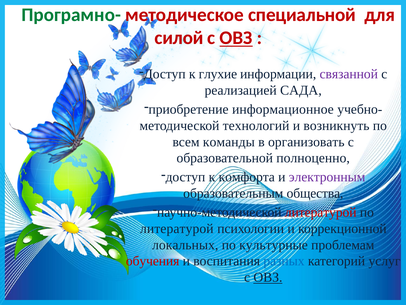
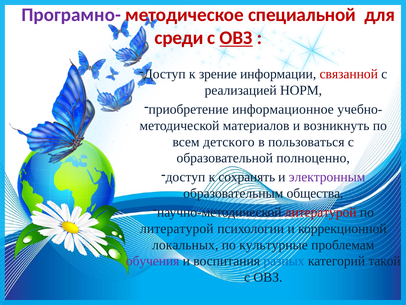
Програмно- colour: green -> purple (71, 15)
силой: силой -> среди (179, 38)
глухие: глухие -> зрение (218, 74)
связанной colour: purple -> red (349, 74)
САДА: САДА -> НОРМ (301, 90)
технологий: технологий -> материалов (256, 125)
команды: команды -> детского (229, 142)
организовать: организовать -> пользоваться (306, 142)
комфорта: комфорта -> сохранять (247, 177)
обучения colour: red -> purple (153, 261)
услуг: услуг -> такой (385, 261)
ОВЗ underline: present -> none (268, 277)
